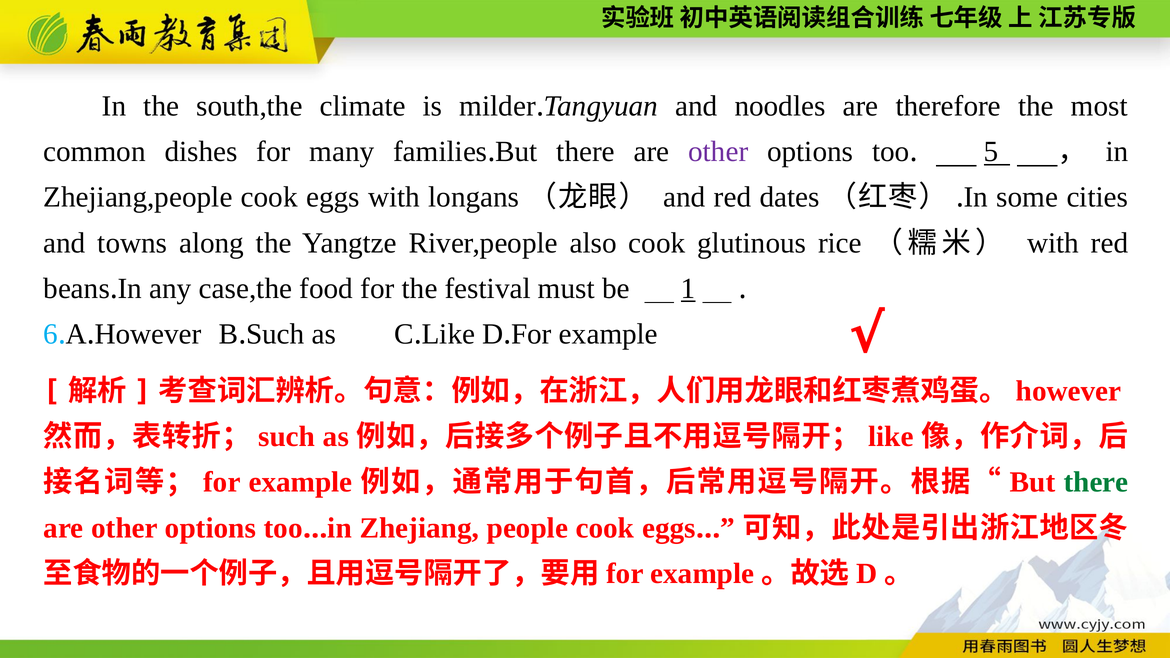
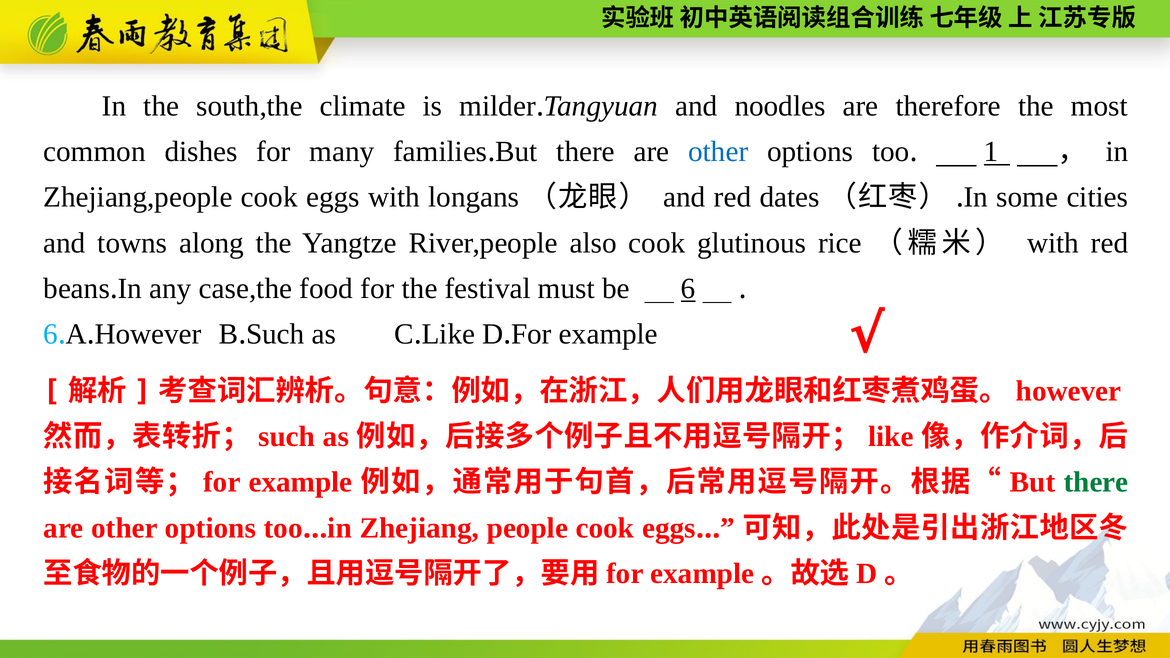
other colour: purple -> blue (718, 152)
5: 5 -> 1 (991, 152)
be 1: 1 -> 6 (688, 289)
